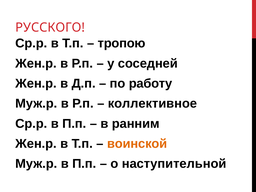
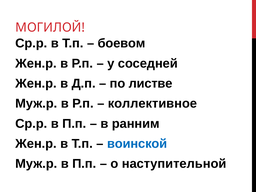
РУССКОГО: РУССКОГО -> МОГИЛОЙ (50, 27)
тропою: тропою -> боевом (122, 43)
работу: работу -> листве (151, 83)
воинской colour: orange -> blue (137, 144)
